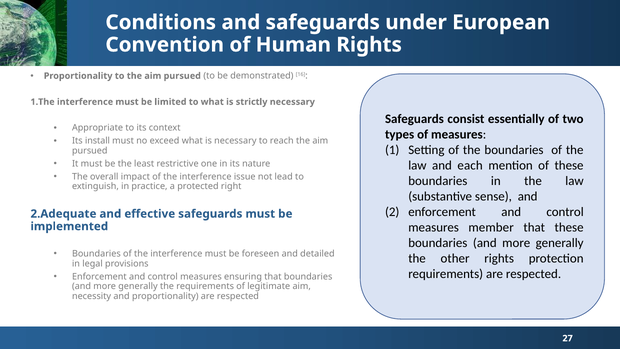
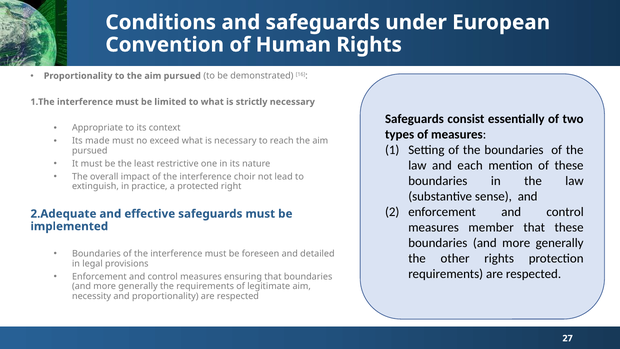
install: install -> made (97, 141)
issue: issue -> choir (245, 177)
